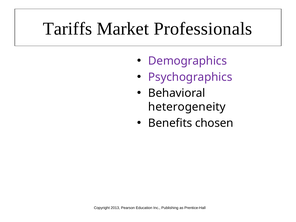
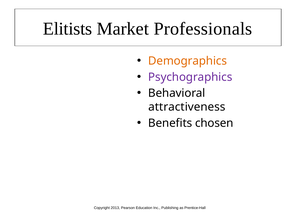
Tariffs: Tariffs -> Elitists (68, 29)
Demographics colour: purple -> orange (188, 61)
heterogeneity: heterogeneity -> attractiveness (187, 107)
